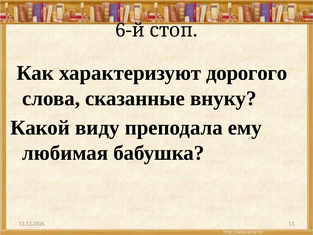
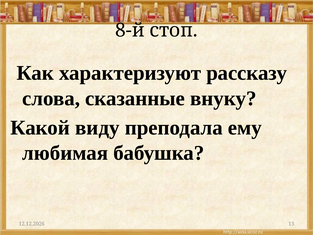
6-й: 6-й -> 8-й (130, 30)
дорогого: дорогого -> рассказу (247, 73)
